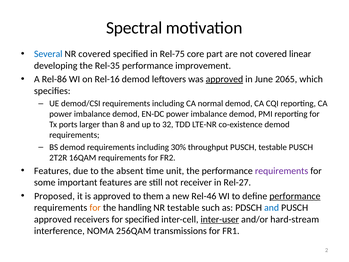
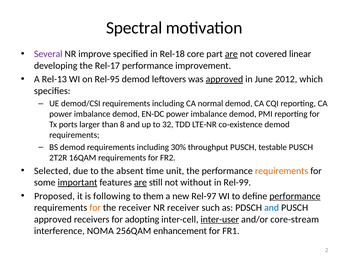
Several colour: blue -> purple (48, 54)
NR covered: covered -> improve (95, 54)
Rel-75: Rel-75 -> Rel-18 (172, 54)
are underline: none -> present (231, 54)
Rel-35: Rel-35 -> Rel-17 (107, 66)
Rel-86: Rel-86 -> Rel-13 (54, 79)
Rel-16: Rel-16 -> Rel-95 (107, 79)
2065: 2065 -> 2012 (286, 79)
Features: Features -> Selected (52, 171)
requirements colour: purple -> orange (282, 171)
important underline: none -> present (78, 182)
are underline: none -> present (140, 182)
receiver: receiver -> without (196, 182)
Rel-27: Rel-27 -> Rel-99 (237, 182)
is approved: approved -> following (112, 196)
Rel-46: Rel-46 -> Rel-97 (204, 196)
the handling: handling -> receiver (135, 208)
NR testable: testable -> receiver (183, 208)
for specified: specified -> adopting (142, 219)
hard-stream: hard-stream -> core-stream (295, 219)
transmissions: transmissions -> enhancement (180, 231)
